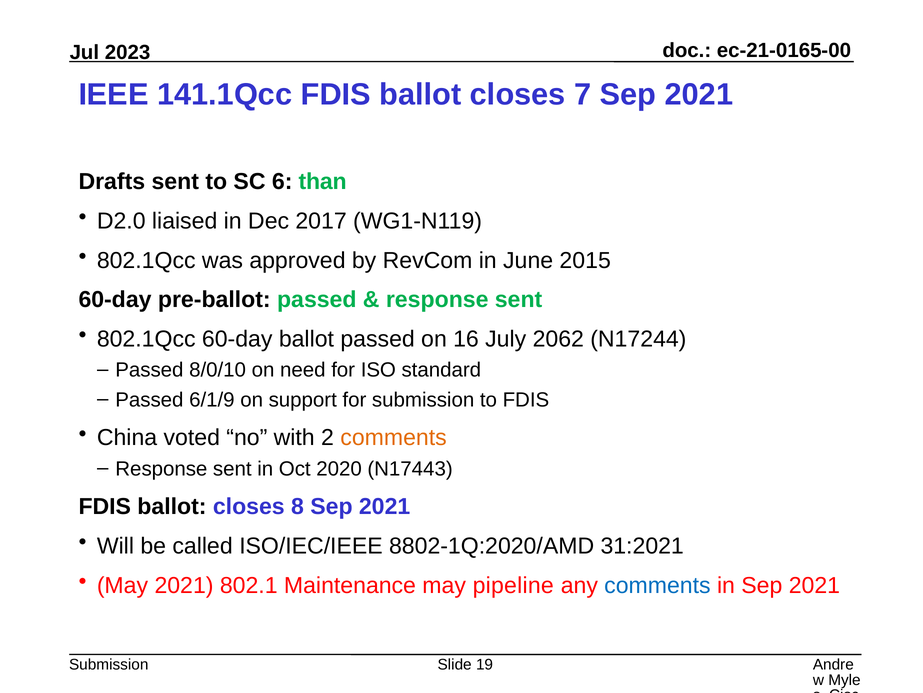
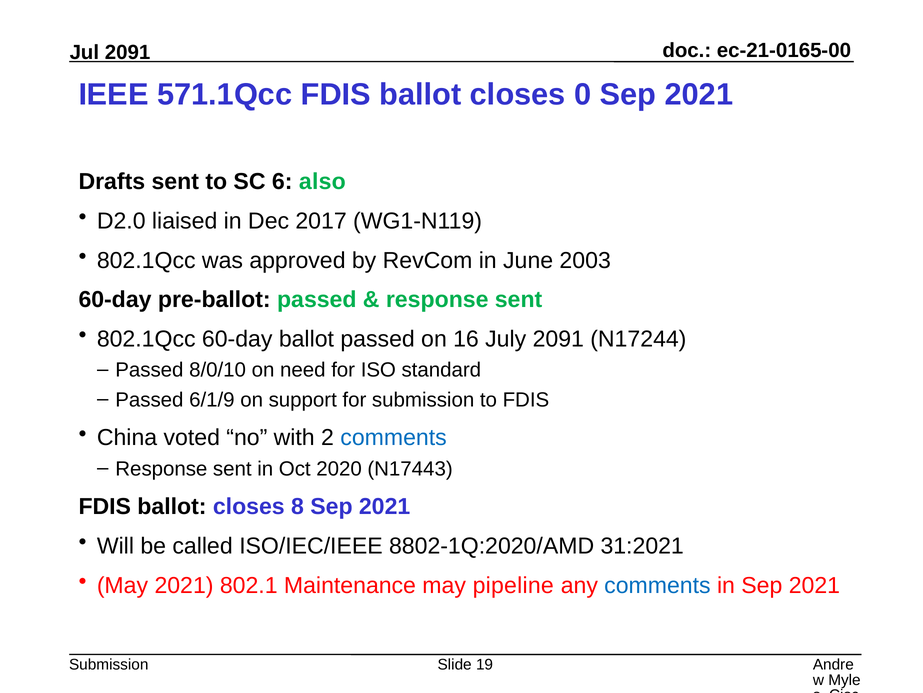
2023: 2023 -> 2091 (128, 52)
141.1Qcc: 141.1Qcc -> 571.1Qcc (225, 94)
7: 7 -> 0 (583, 94)
than: than -> also (322, 182)
2015: 2015 -> 2003 (585, 260)
July 2062: 2062 -> 2091 (558, 339)
comments colour: orange -> blue (394, 437)
